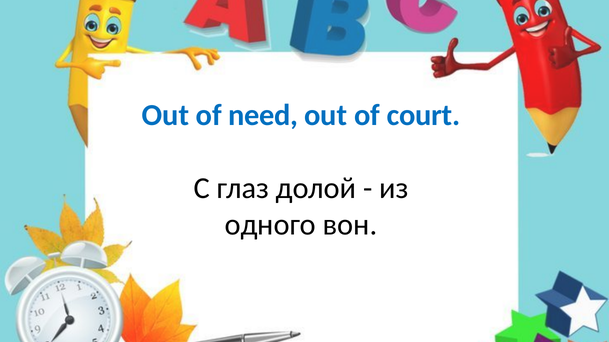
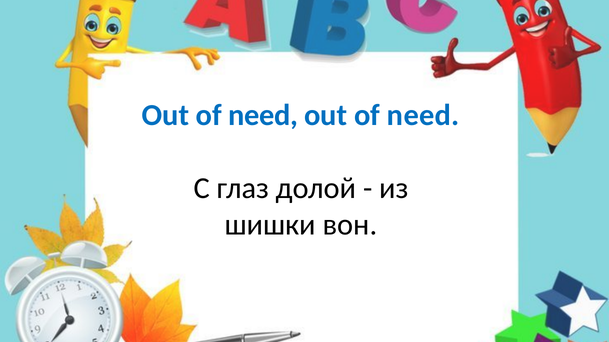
court: court -> need (423, 115)
одного: одного -> шишки (270, 225)
